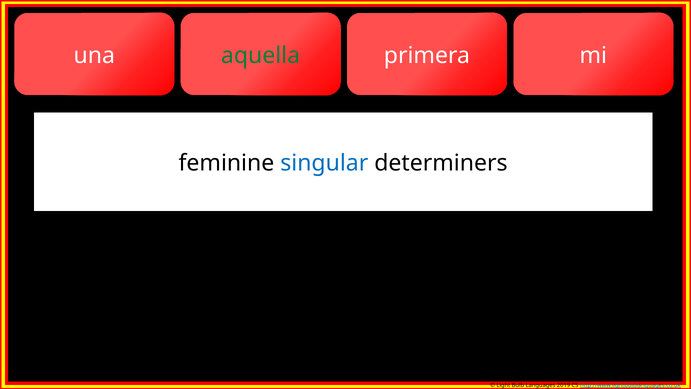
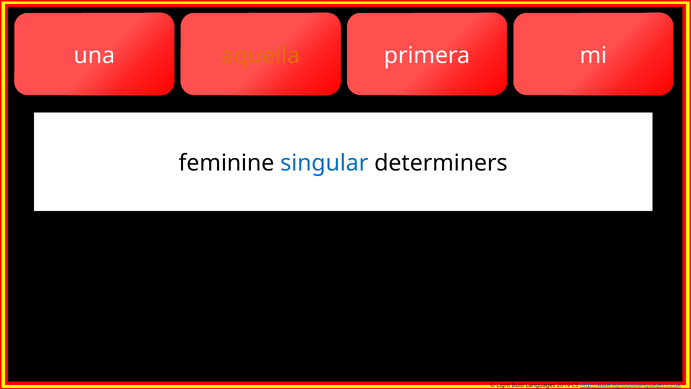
aquella colour: green -> orange (261, 56)
